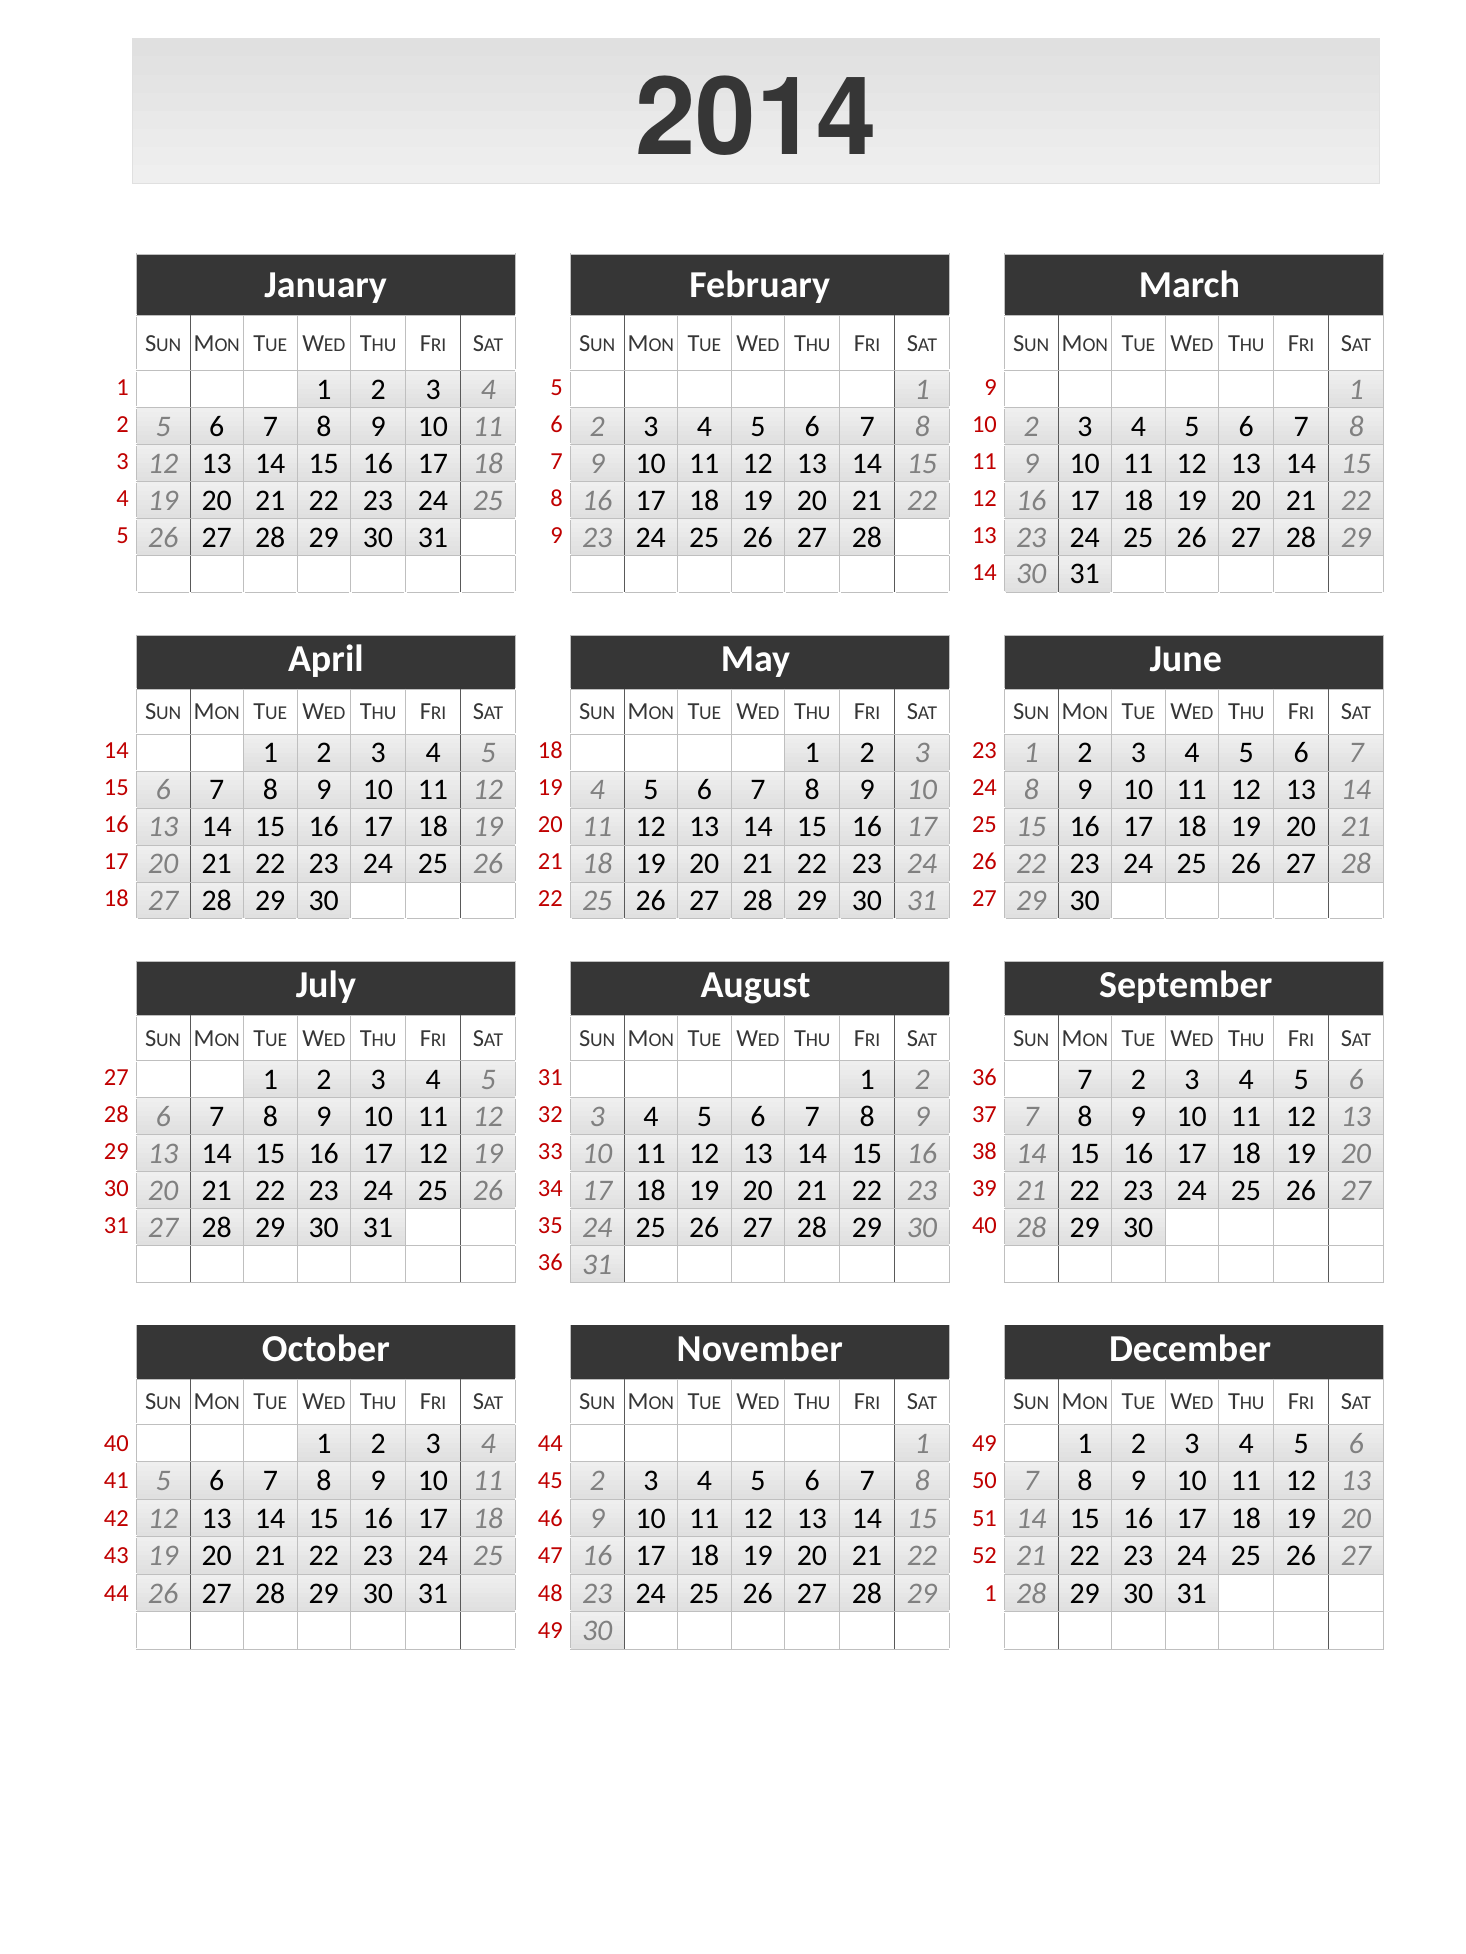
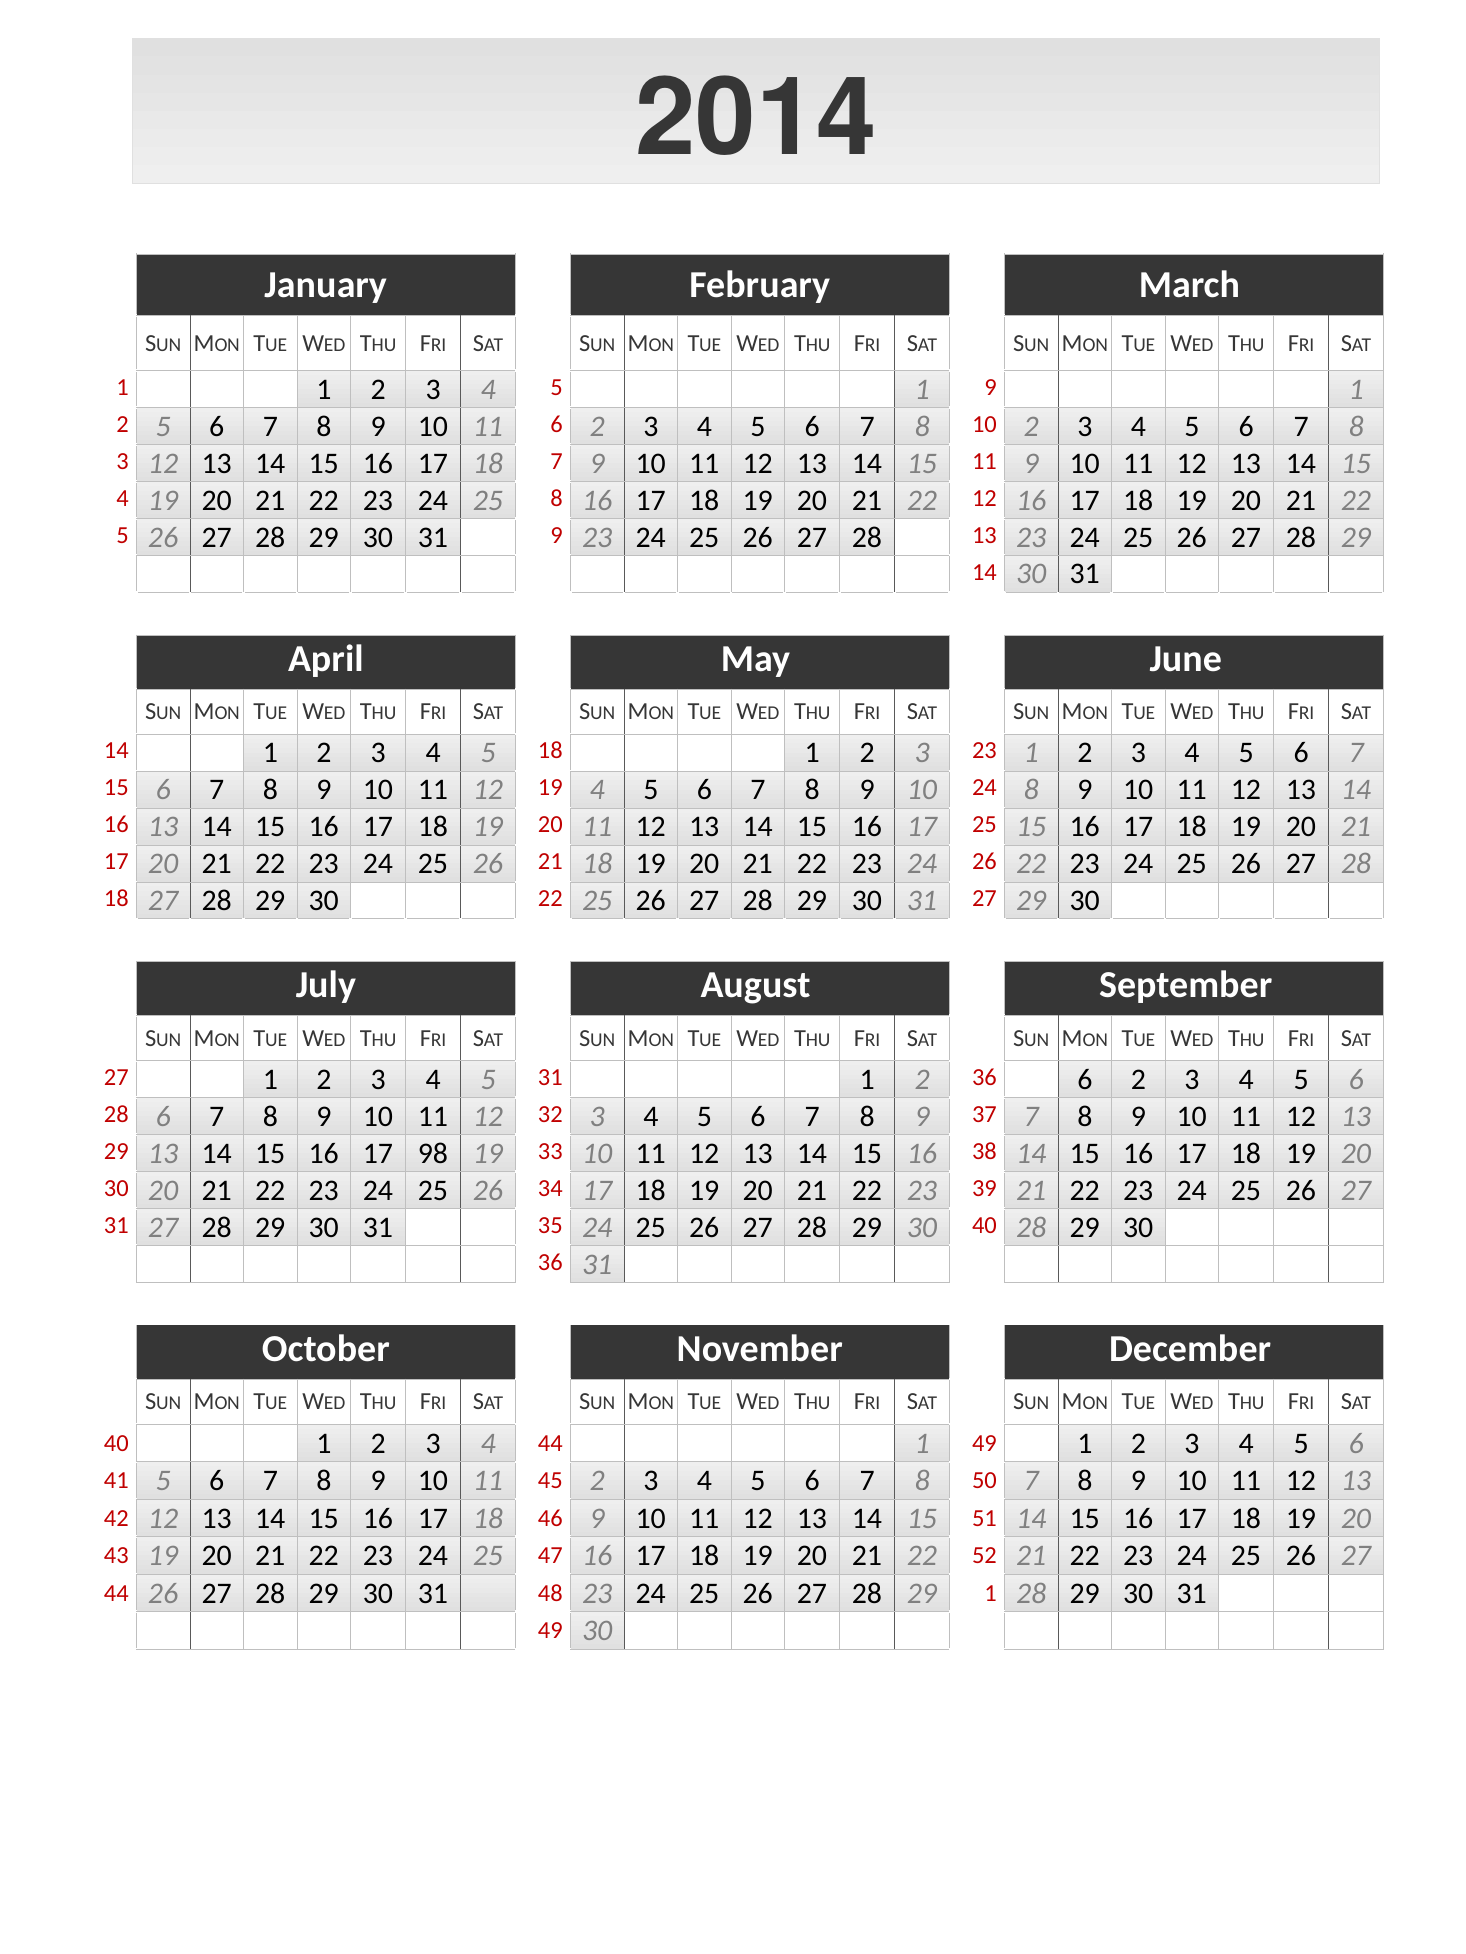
36 7: 7 -> 6 (1085, 1080)
17 12: 12 -> 98 (433, 1154)
